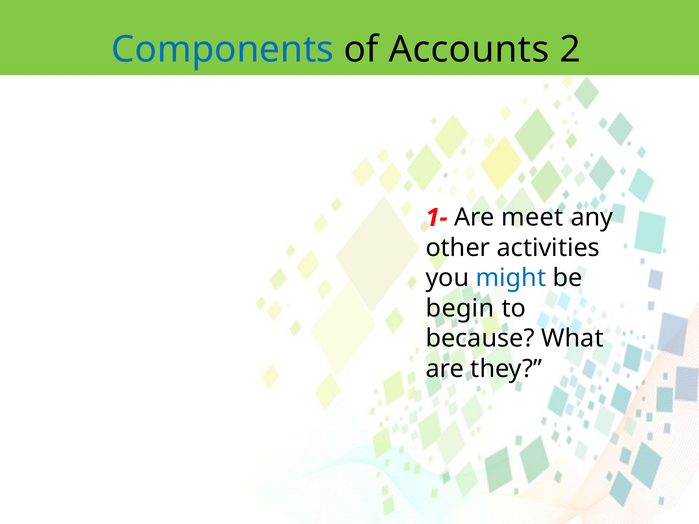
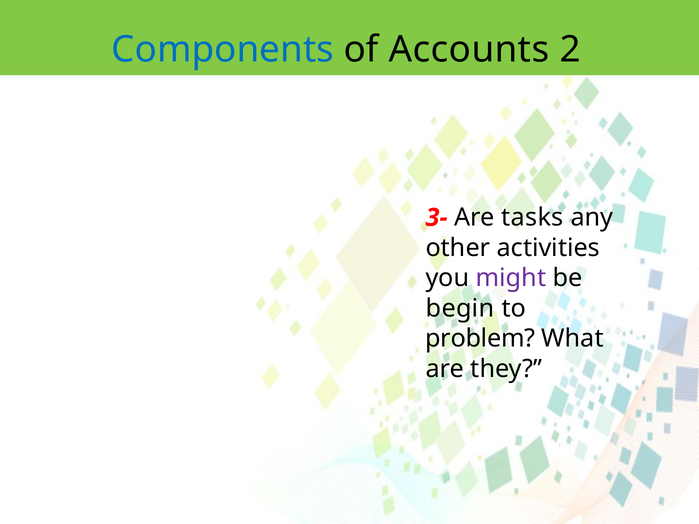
1-: 1- -> 3- (437, 218)
meet: meet -> tasks (532, 218)
might colour: blue -> purple (511, 278)
because: because -> problem (480, 339)
